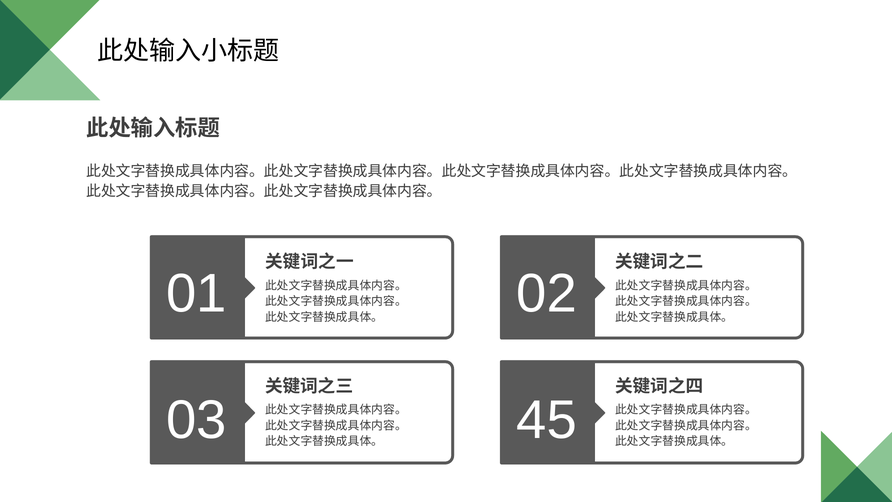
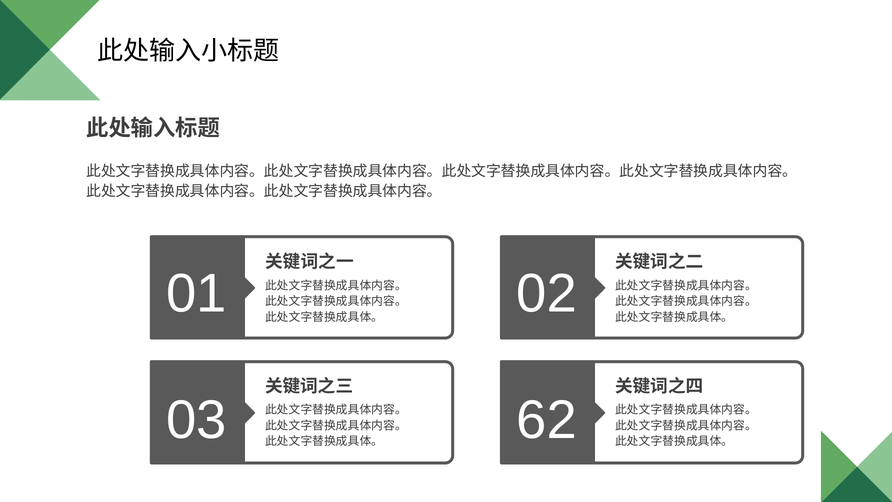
45: 45 -> 62 (547, 420)
